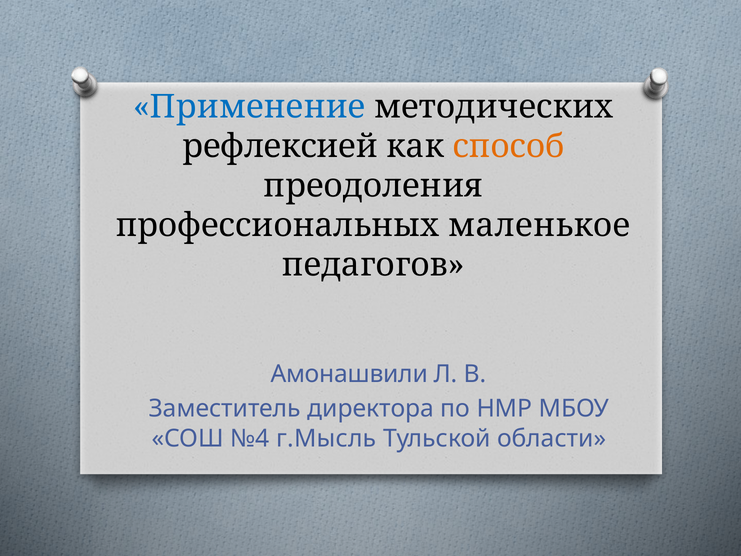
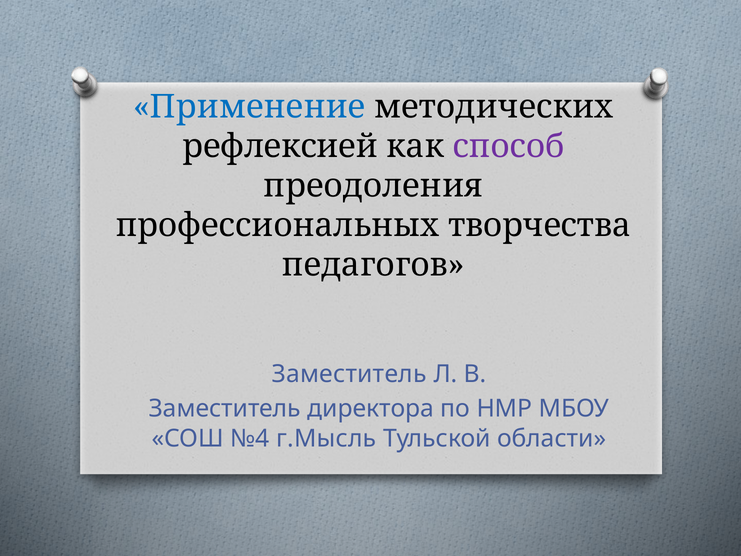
способ colour: orange -> purple (508, 146)
маленькое: маленькое -> творчества (540, 225)
Амонашвили: Амонашвили -> Заместитель (349, 374)
